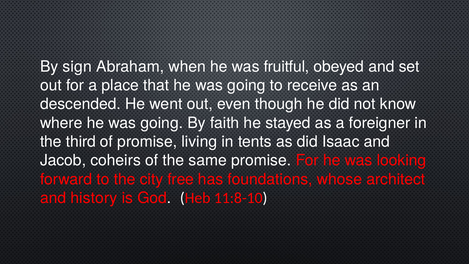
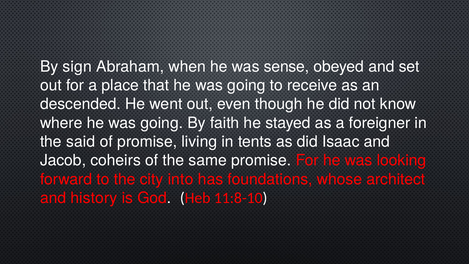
fruitful: fruitful -> sense (287, 67)
third: third -> said (81, 142)
free: free -> into (181, 179)
